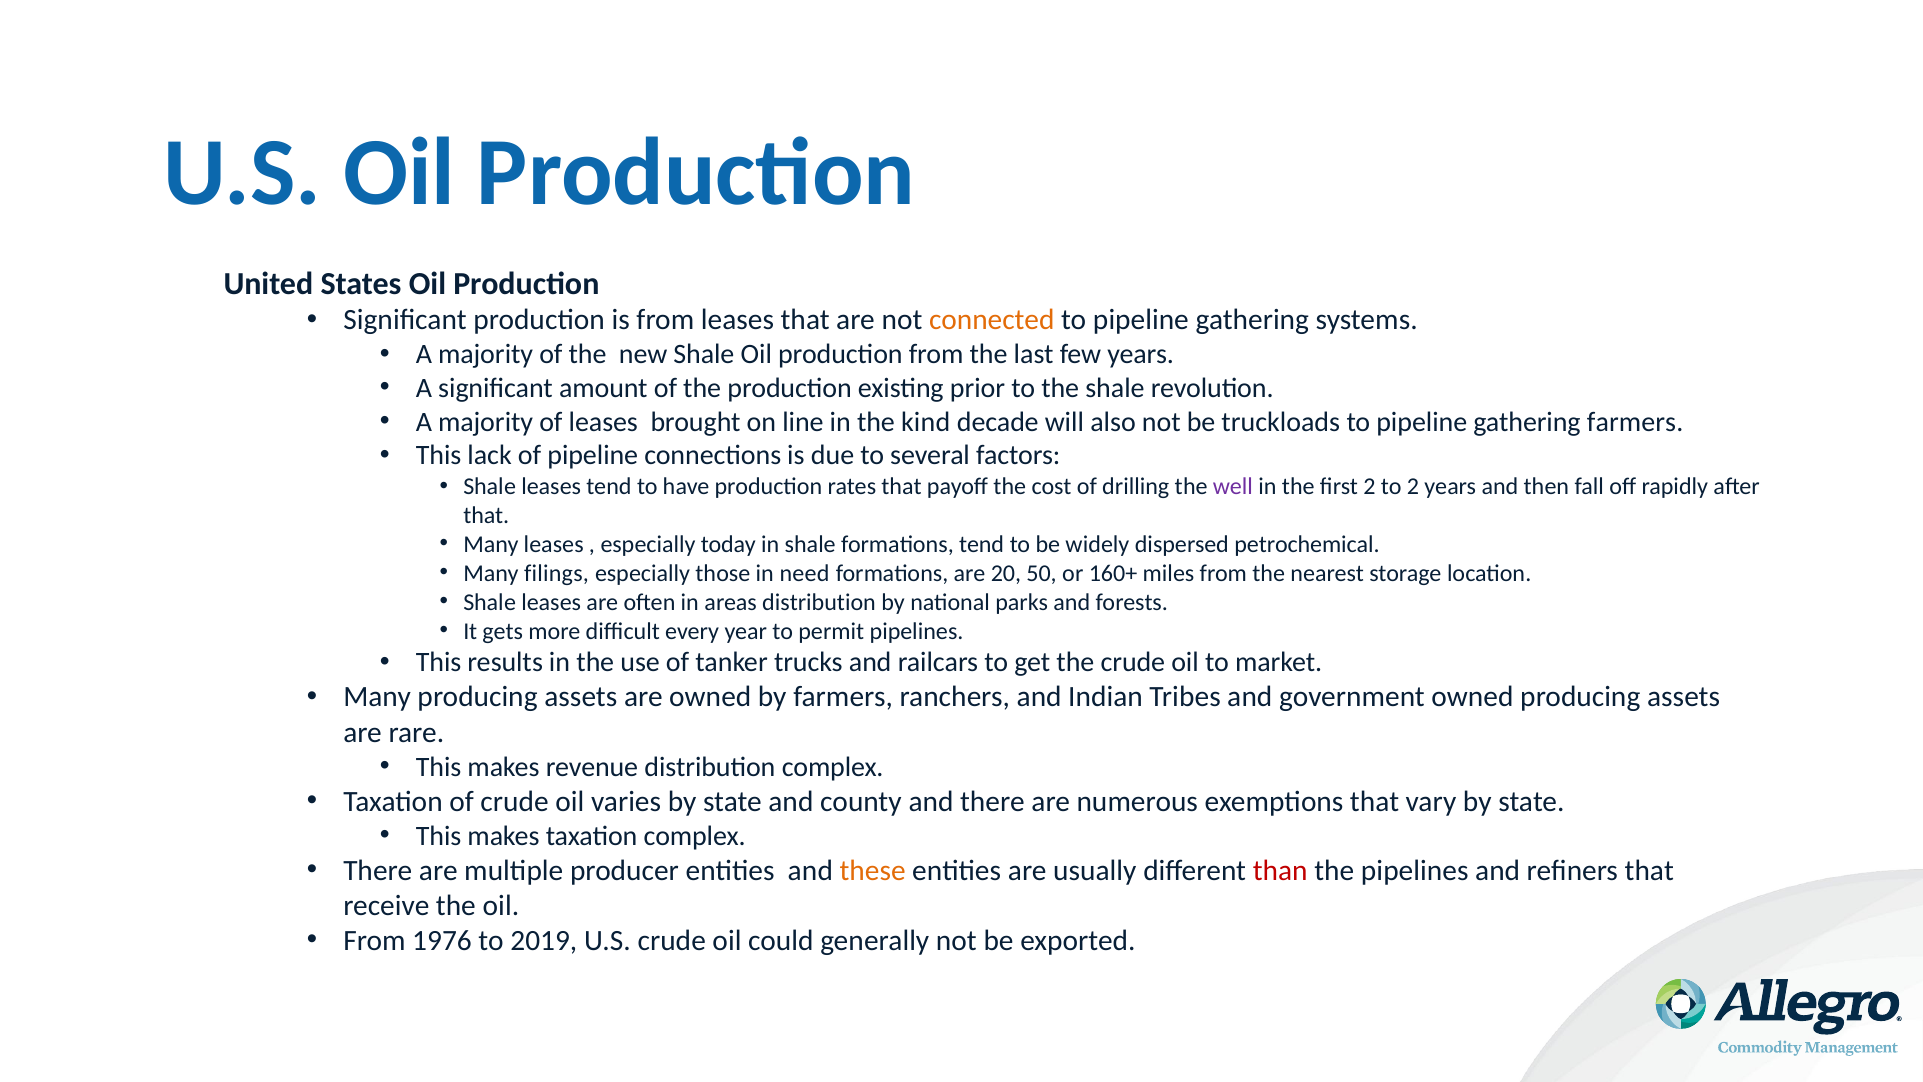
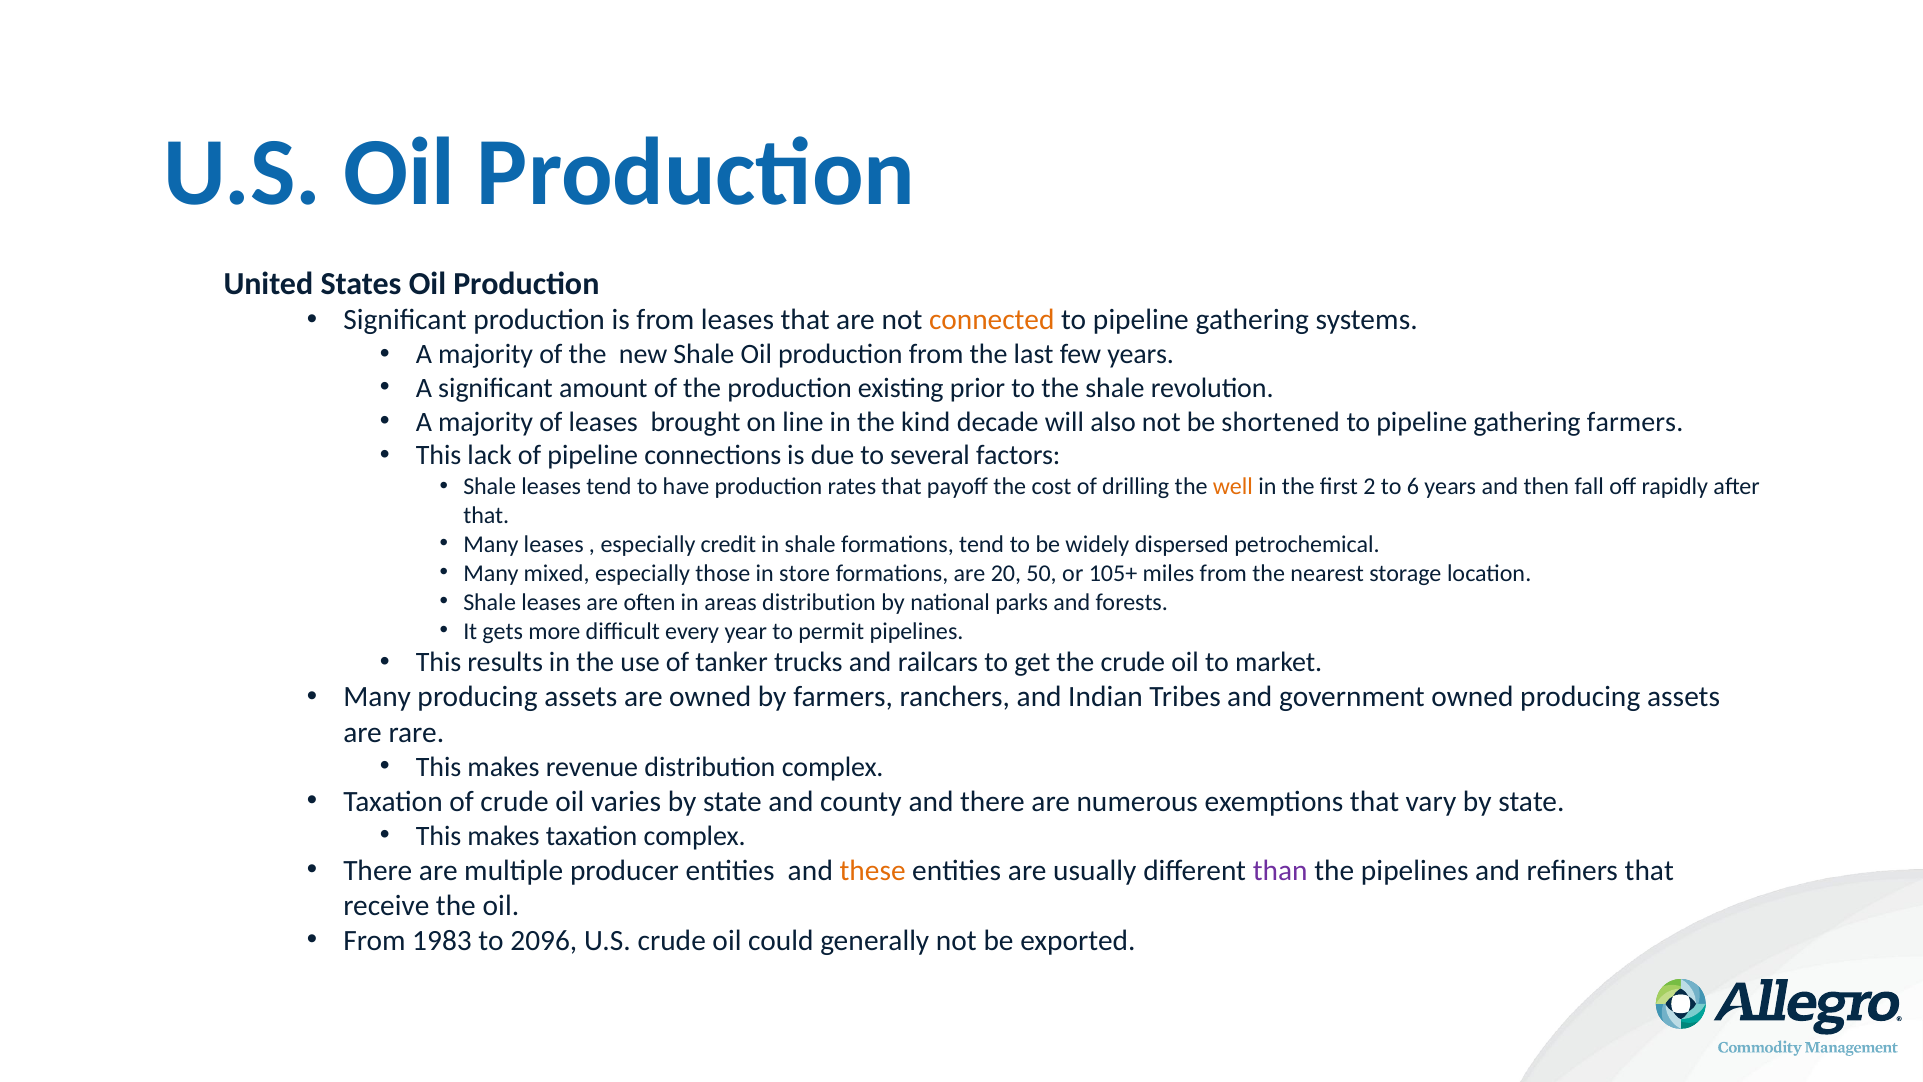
truckloads: truckloads -> shortened (1281, 422)
well colour: purple -> orange (1233, 486)
to 2: 2 -> 6 (1413, 486)
today: today -> credit (728, 544)
filings: filings -> mixed (557, 573)
need: need -> store (805, 573)
160+: 160+ -> 105+ (1113, 573)
than colour: red -> purple (1280, 870)
1976: 1976 -> 1983 (442, 941)
2019: 2019 -> 2096 (544, 941)
